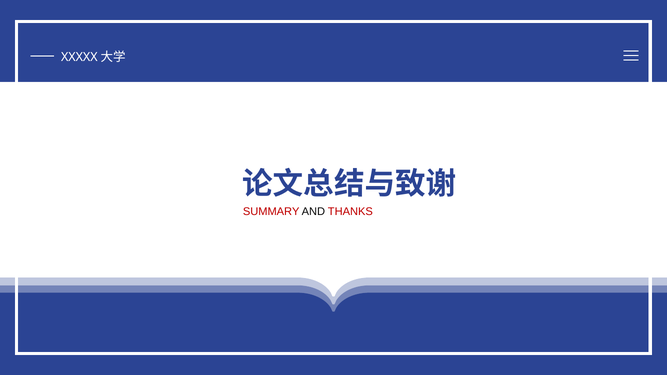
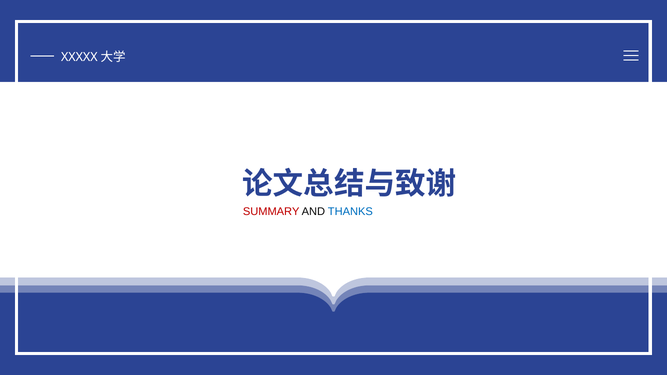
THANKS colour: red -> blue (350, 212)
